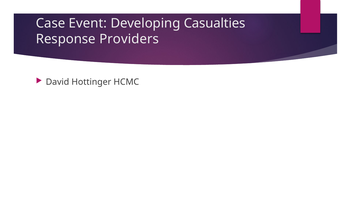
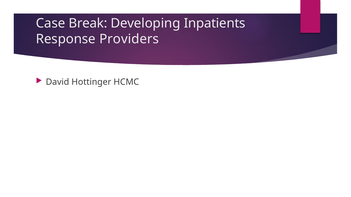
Event: Event -> Break (88, 23)
Casualties: Casualties -> Inpatients (215, 23)
